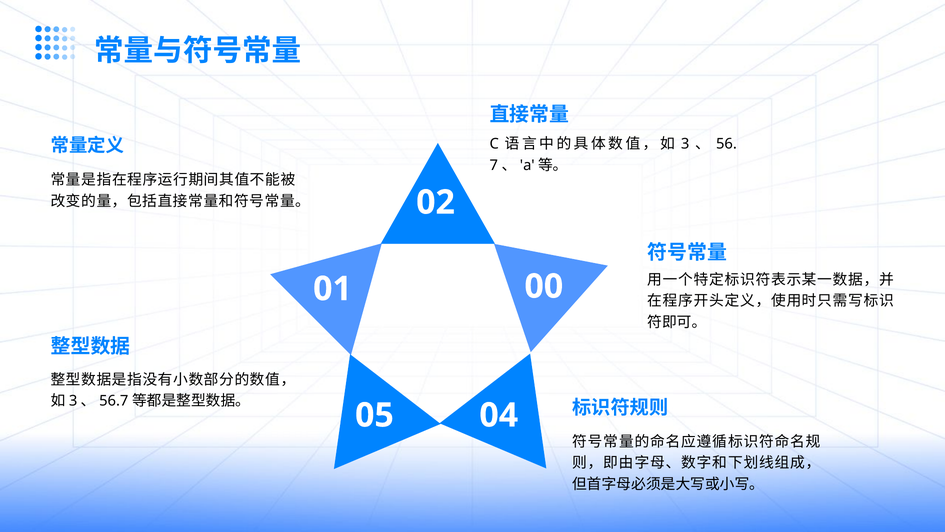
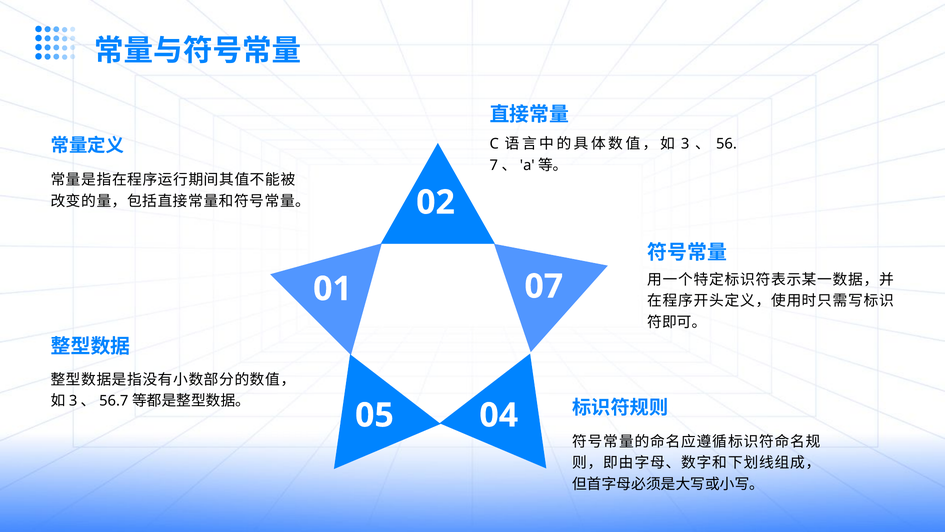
00: 00 -> 07 (544, 286)
